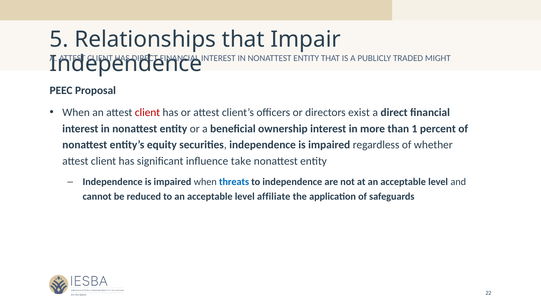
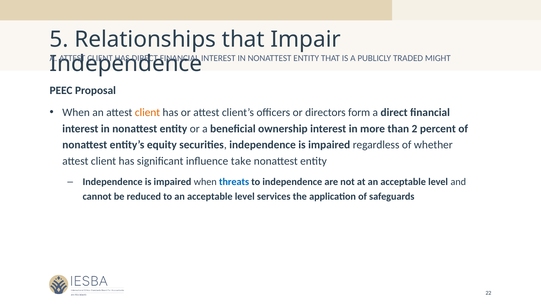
client colour: red -> orange (147, 113)
exist: exist -> form (359, 113)
1: 1 -> 2 (415, 129)
affiliate: affiliate -> services (274, 197)
